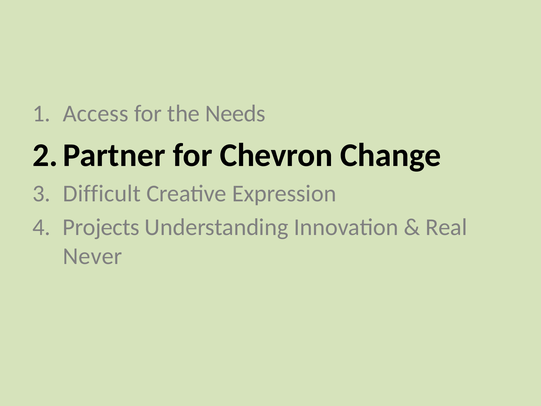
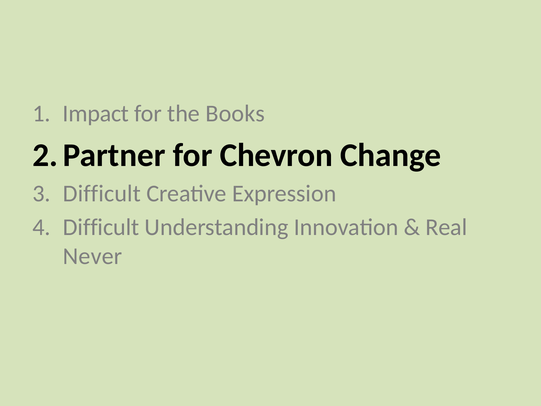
Access: Access -> Impact (96, 114)
Needs: Needs -> Books (235, 114)
Projects: Projects -> Difficult (101, 227)
